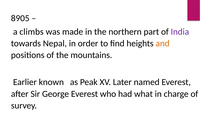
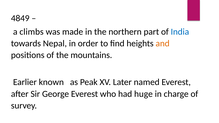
8905: 8905 -> 4849 (20, 18)
India colour: purple -> blue (180, 32)
what: what -> huge (143, 94)
